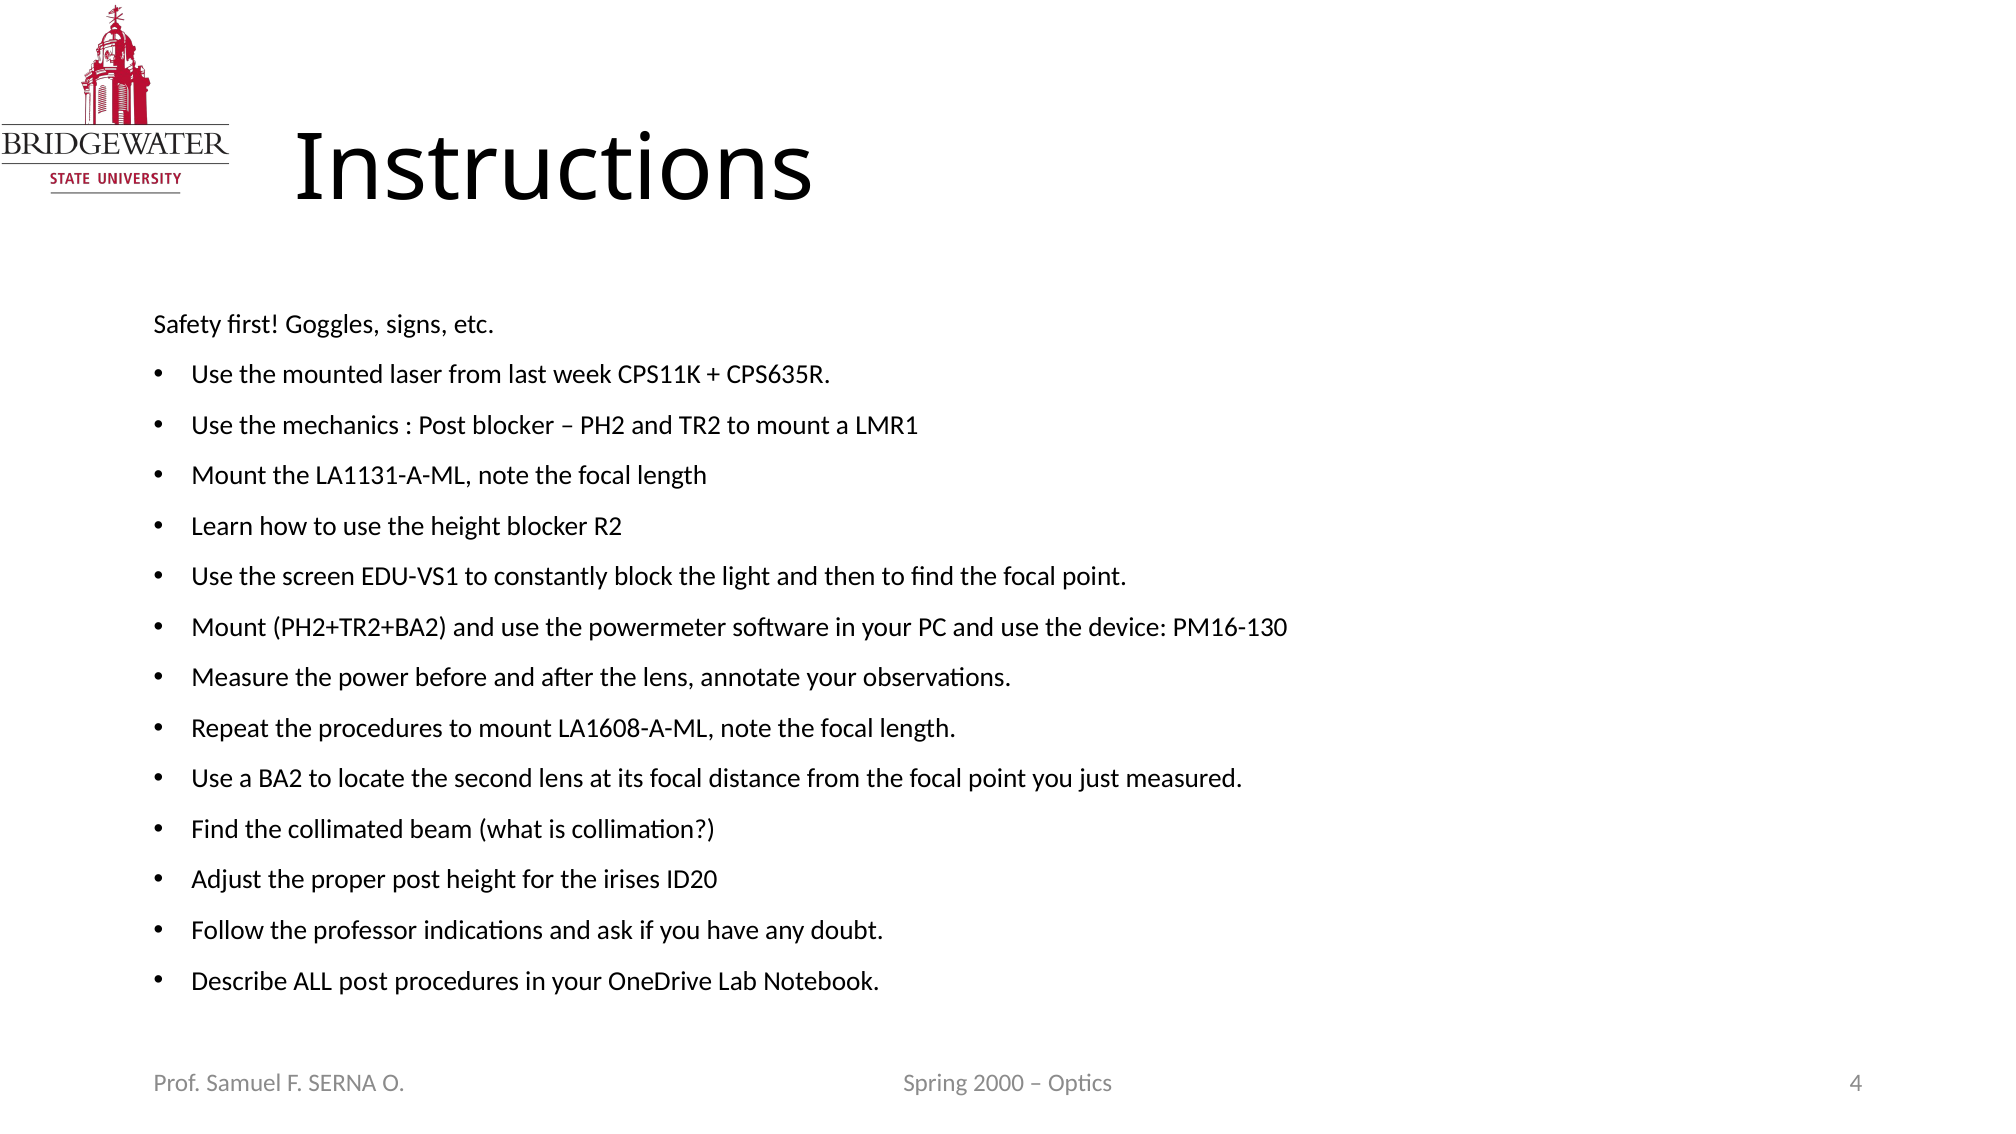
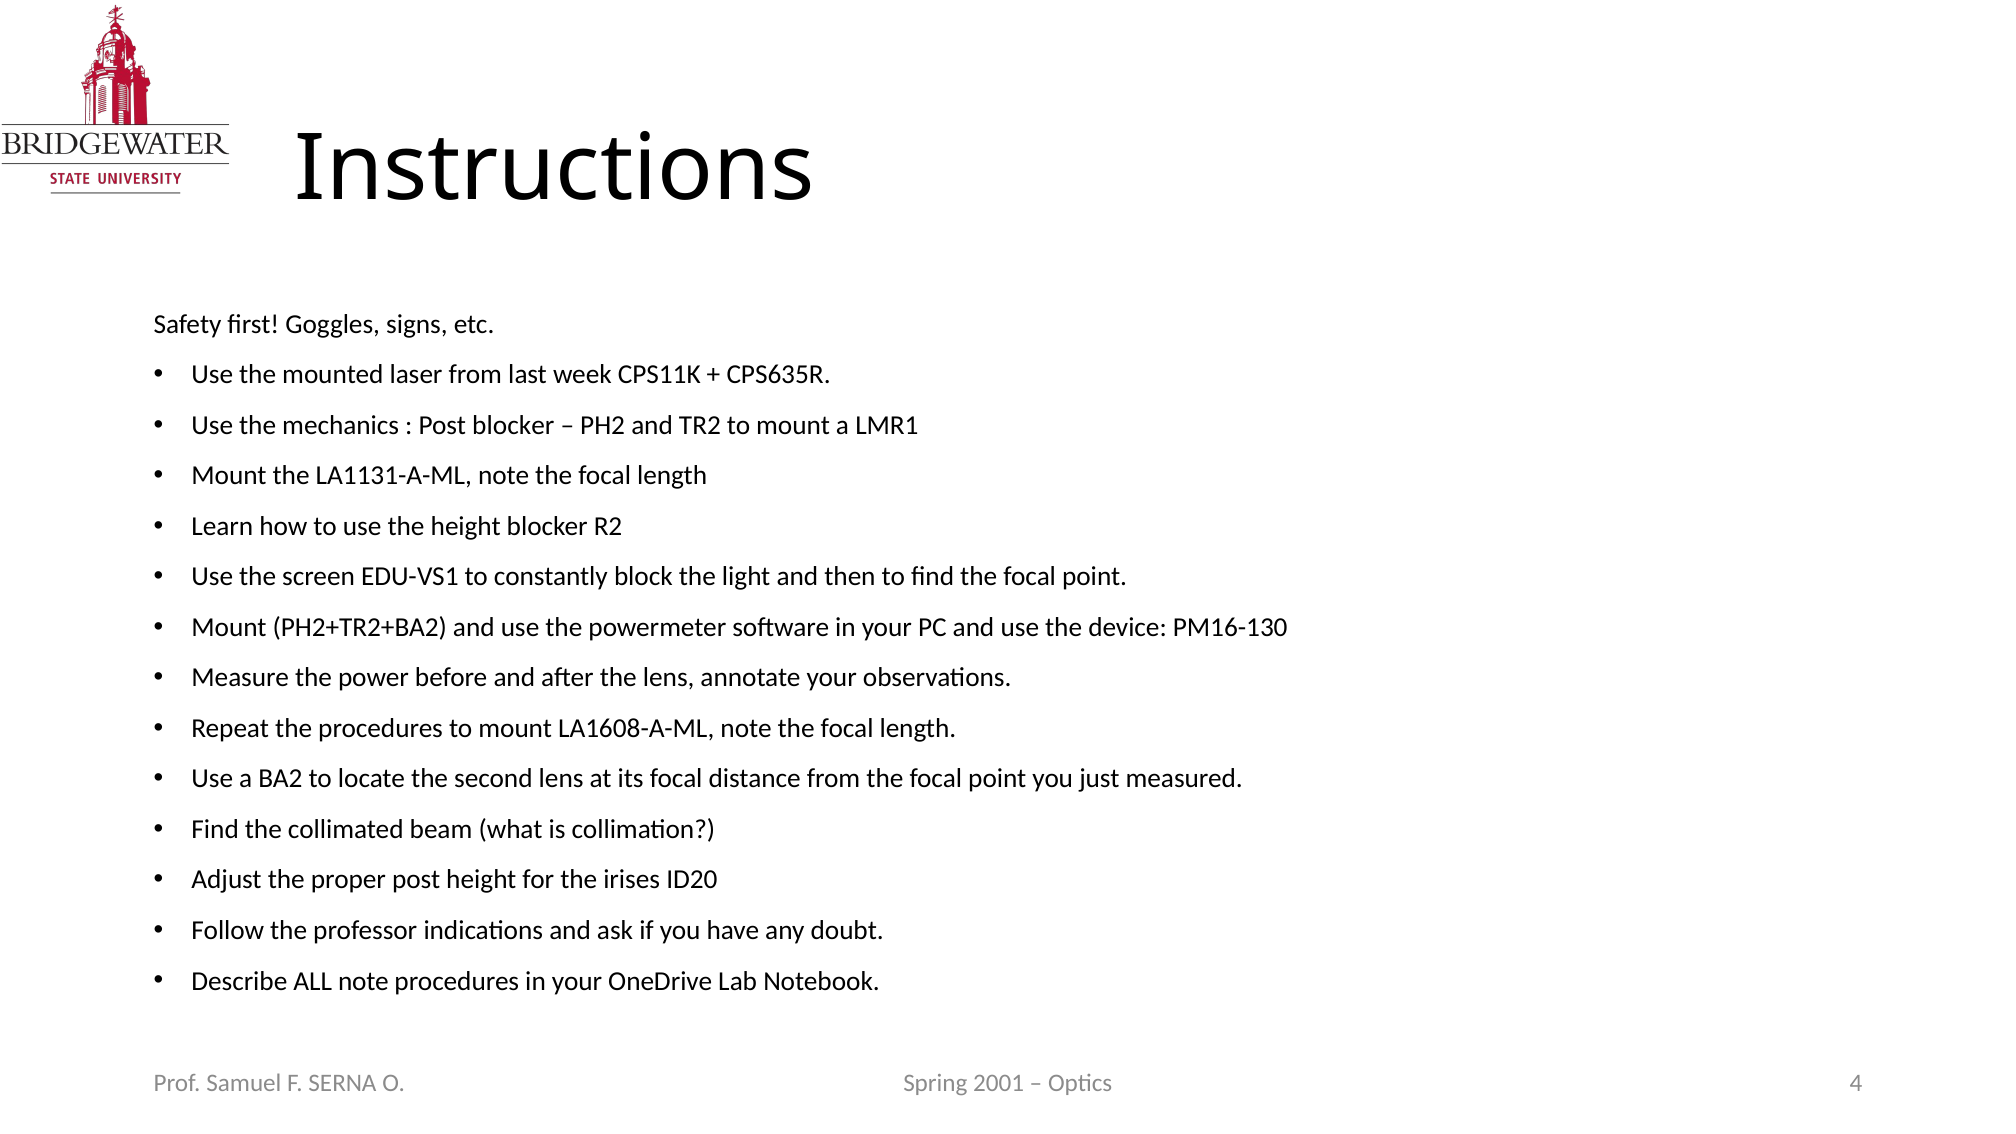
ALL post: post -> note (363, 981)
2000: 2000 -> 2001 (999, 1083)
